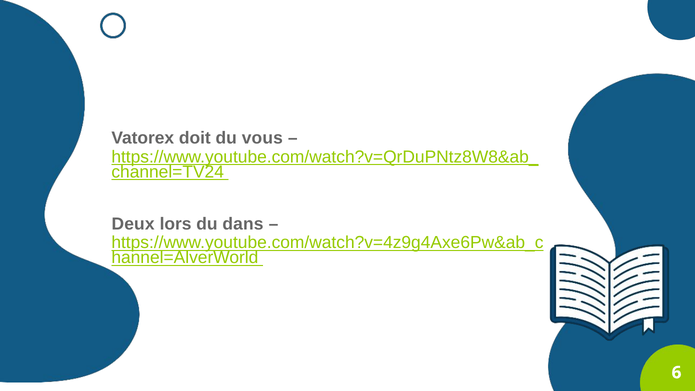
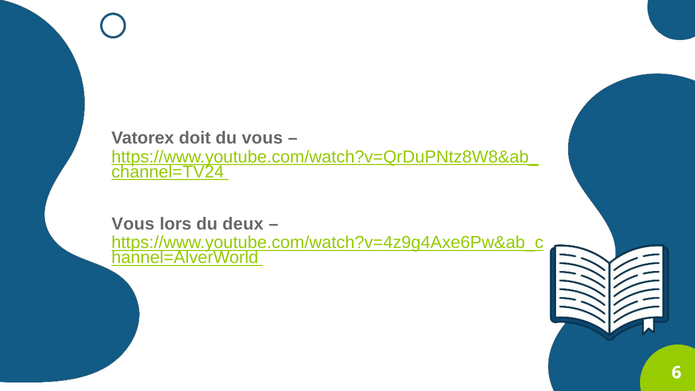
Deux: Deux -> Vous (133, 224)
dans: dans -> deux (243, 224)
